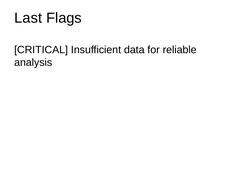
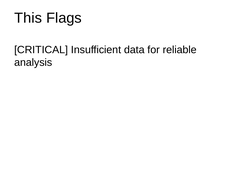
Last: Last -> This (28, 18)
